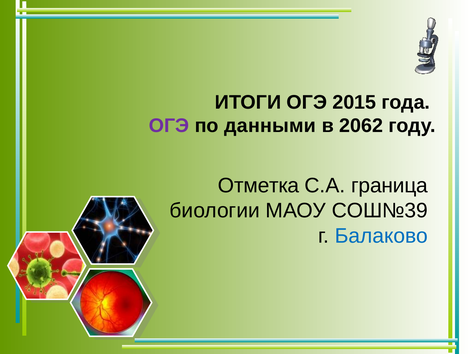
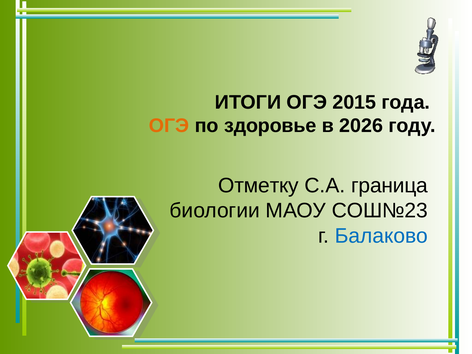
ОГЭ colour: purple -> orange (169, 126)
данными: данными -> здоровье (270, 126)
2062: 2062 -> 2026 (361, 126)
Отметка: Отметка -> Отметку (259, 186)
СОШ№39: СОШ№39 -> СОШ№23 (380, 211)
